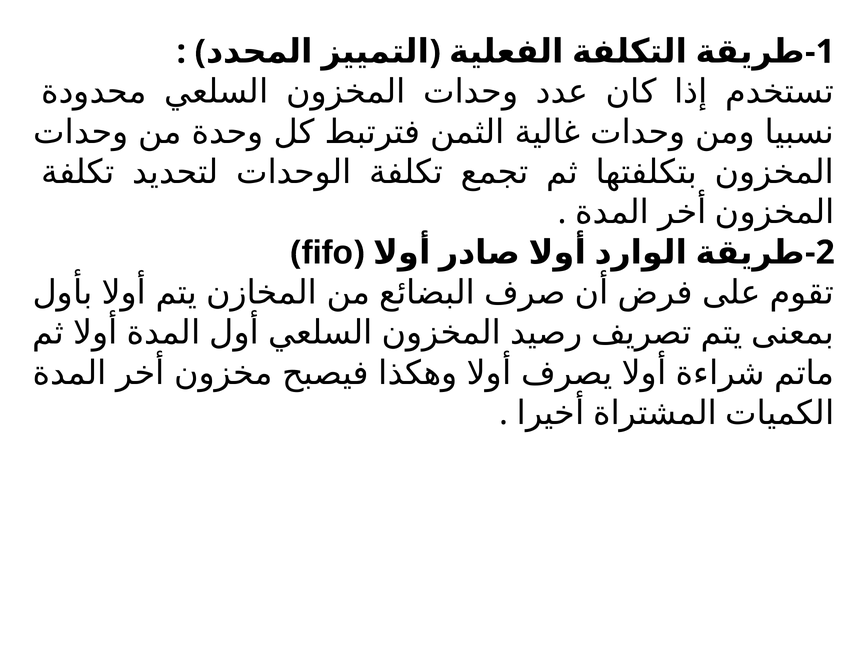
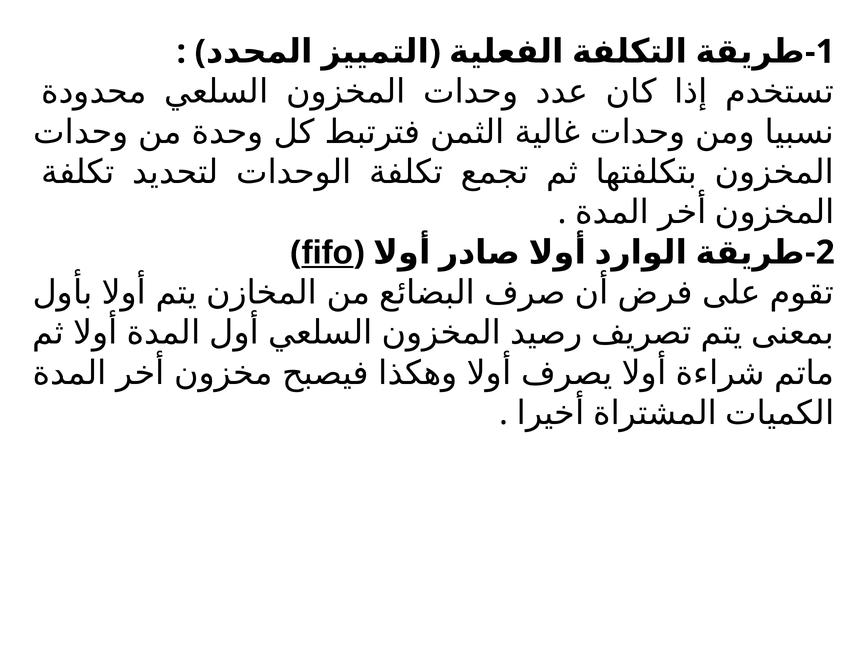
fifo underline: none -> present (327, 253)
